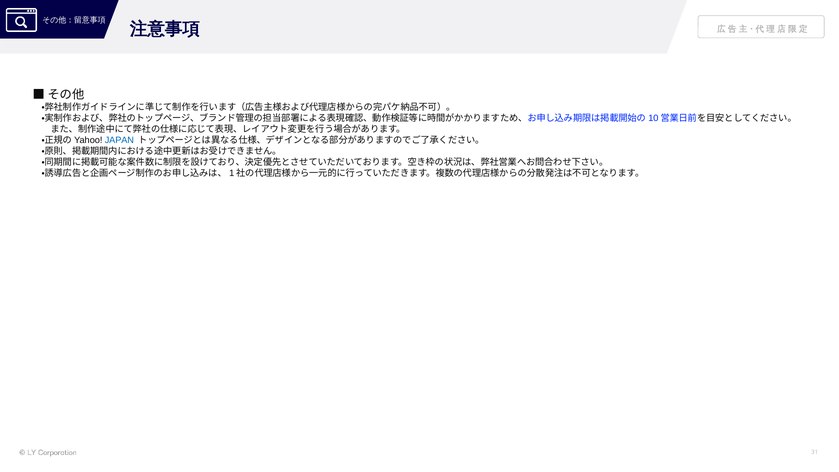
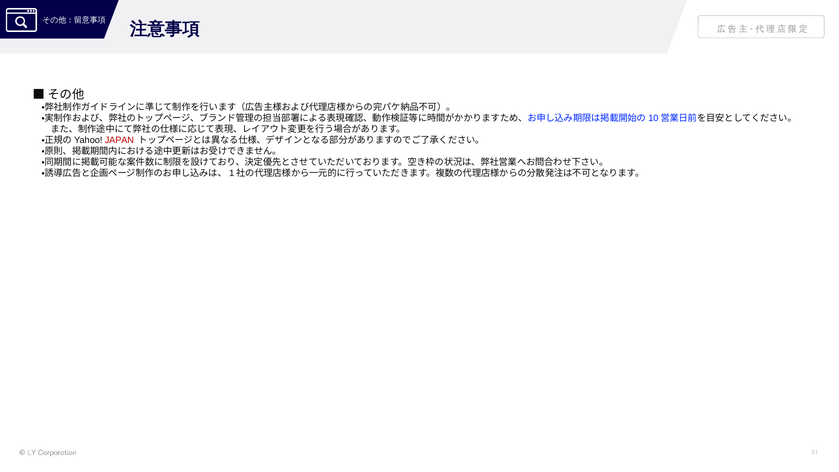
JAPAN colour: blue -> red (119, 140)
